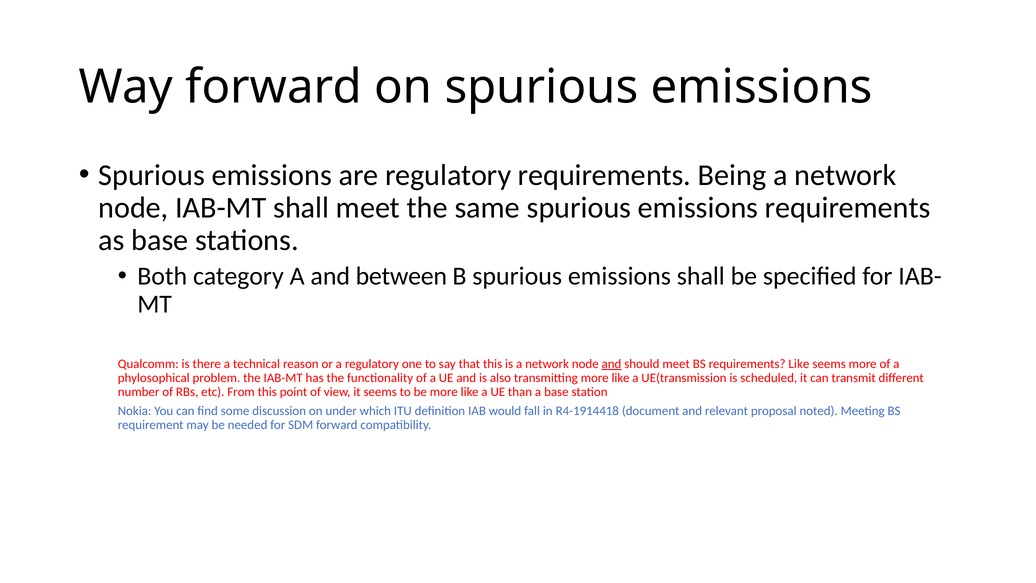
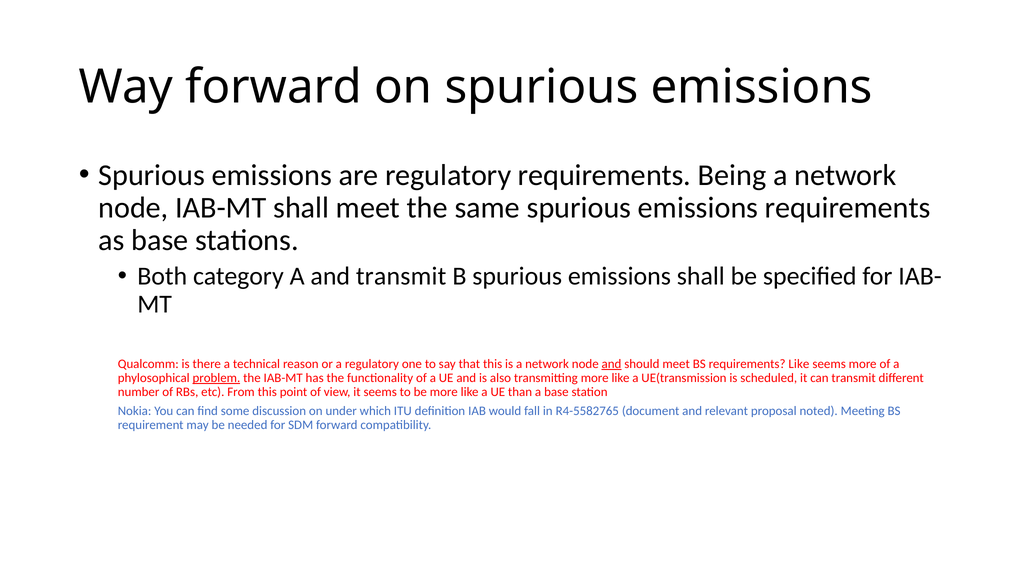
and between: between -> transmit (401, 276)
problem underline: none -> present (216, 378)
R4-1914418: R4-1914418 -> R4-5582765 (587, 411)
